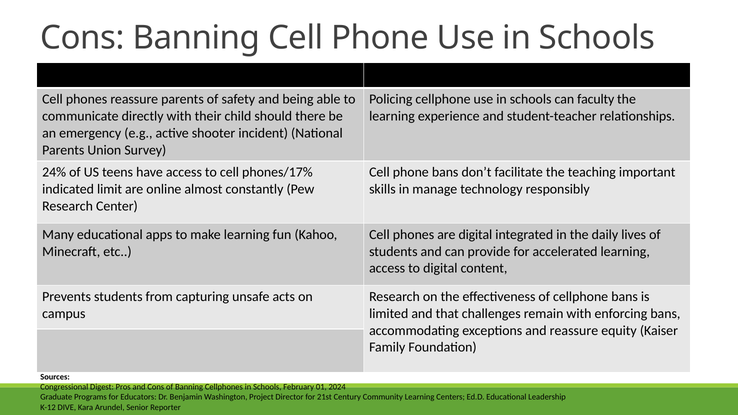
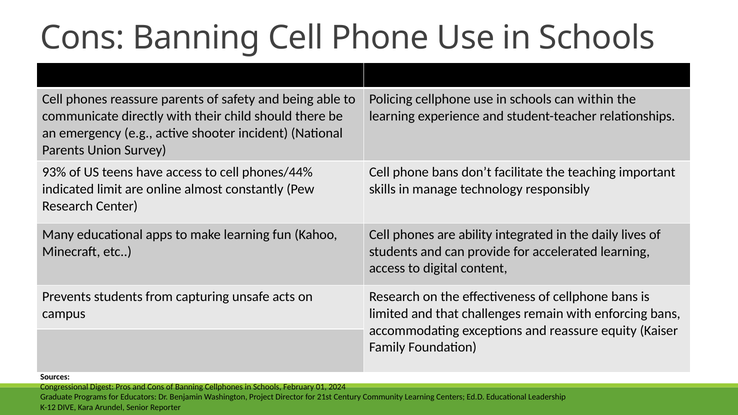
faculty: faculty -> within (596, 99)
24%: 24% -> 93% (54, 172)
phones/17%: phones/17% -> phones/44% (277, 172)
are digital: digital -> ability (475, 235)
